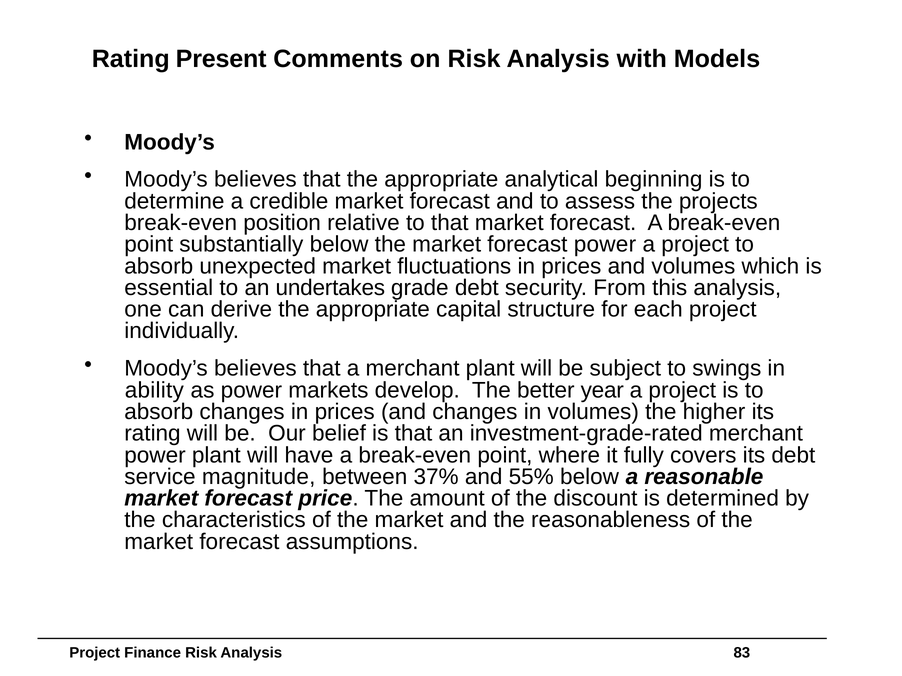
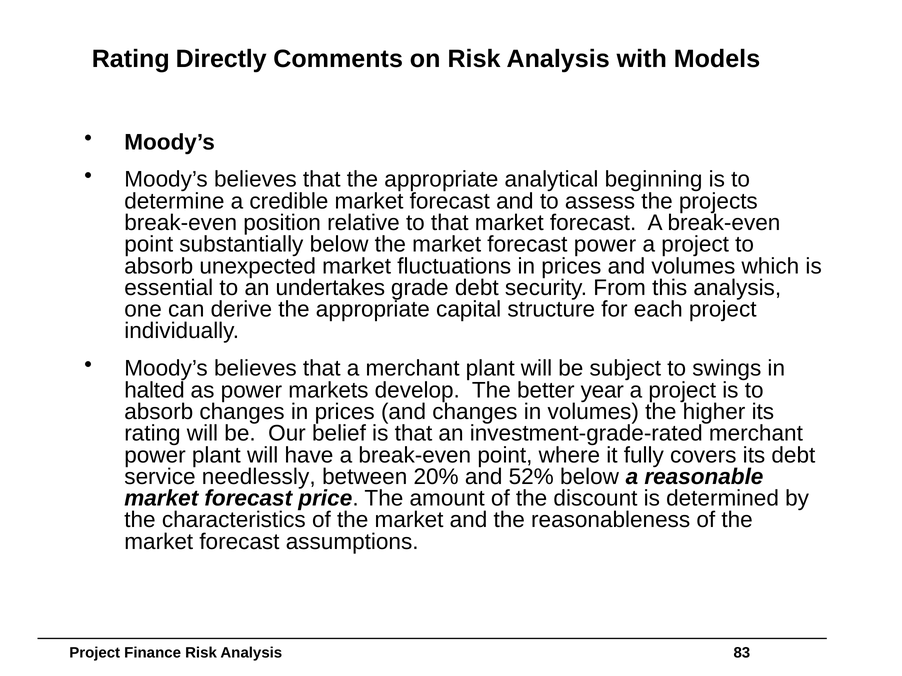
Present: Present -> Directly (221, 59)
ability: ability -> halted (155, 390)
magnitude: magnitude -> needlessly (259, 477)
37%: 37% -> 20% (436, 477)
55%: 55% -> 52% (531, 477)
